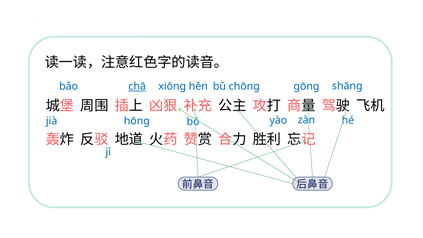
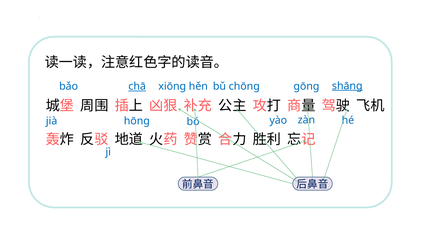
shāng underline: none -> present (347, 86)
